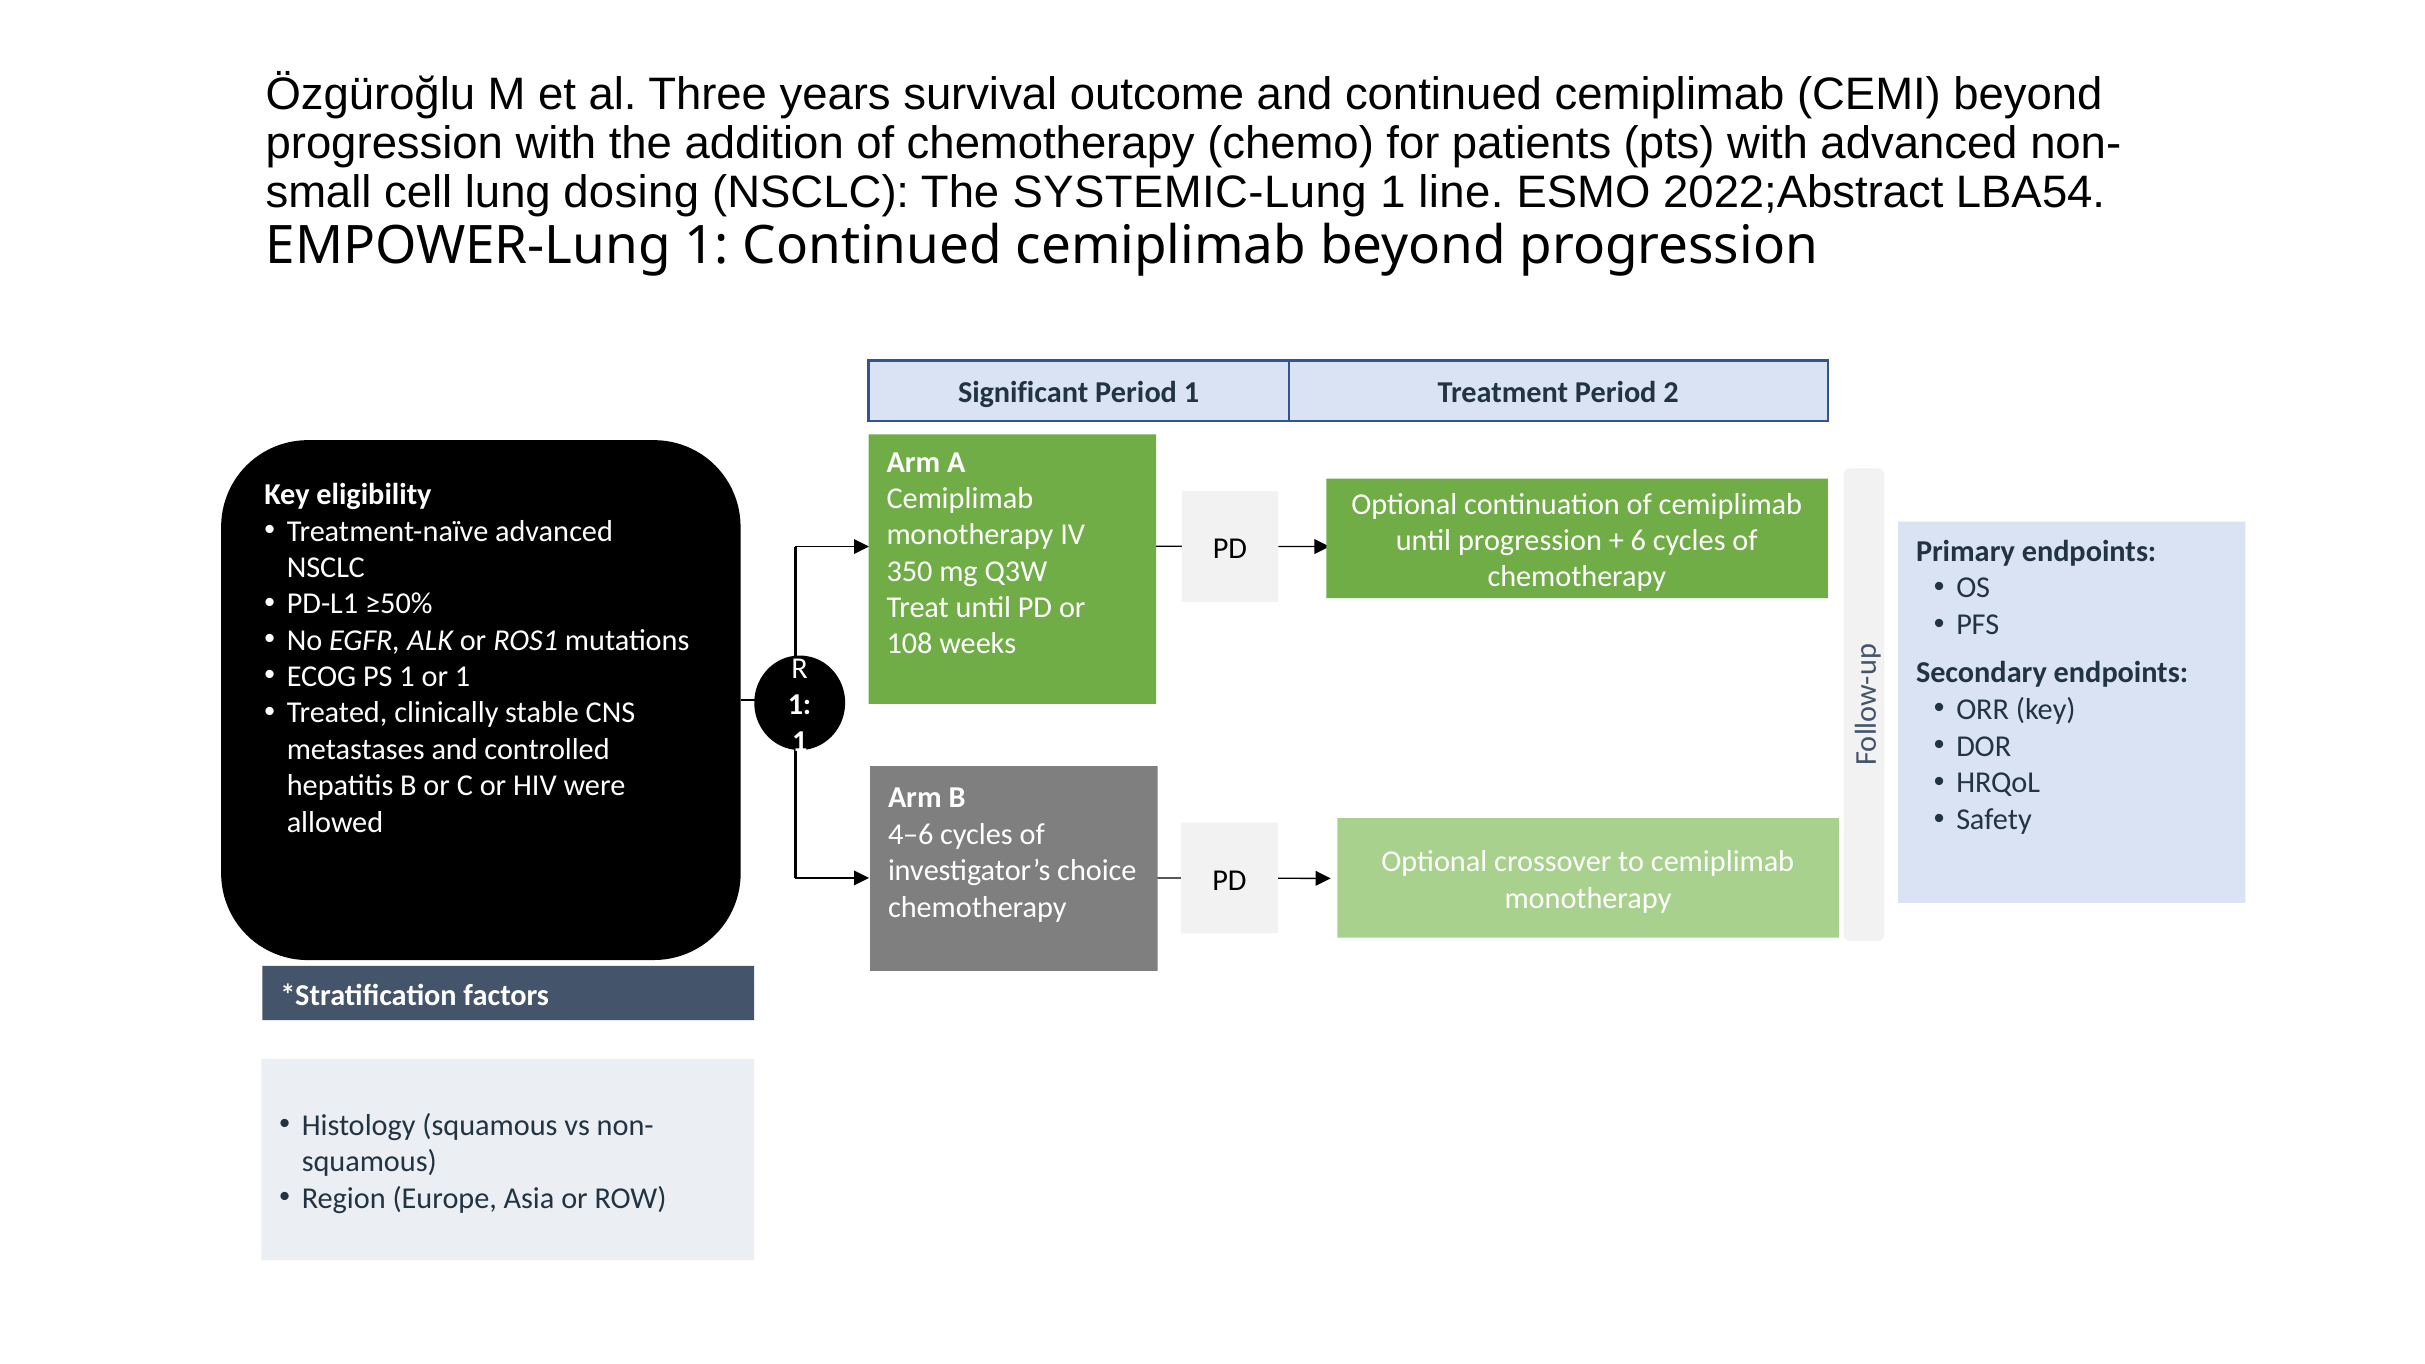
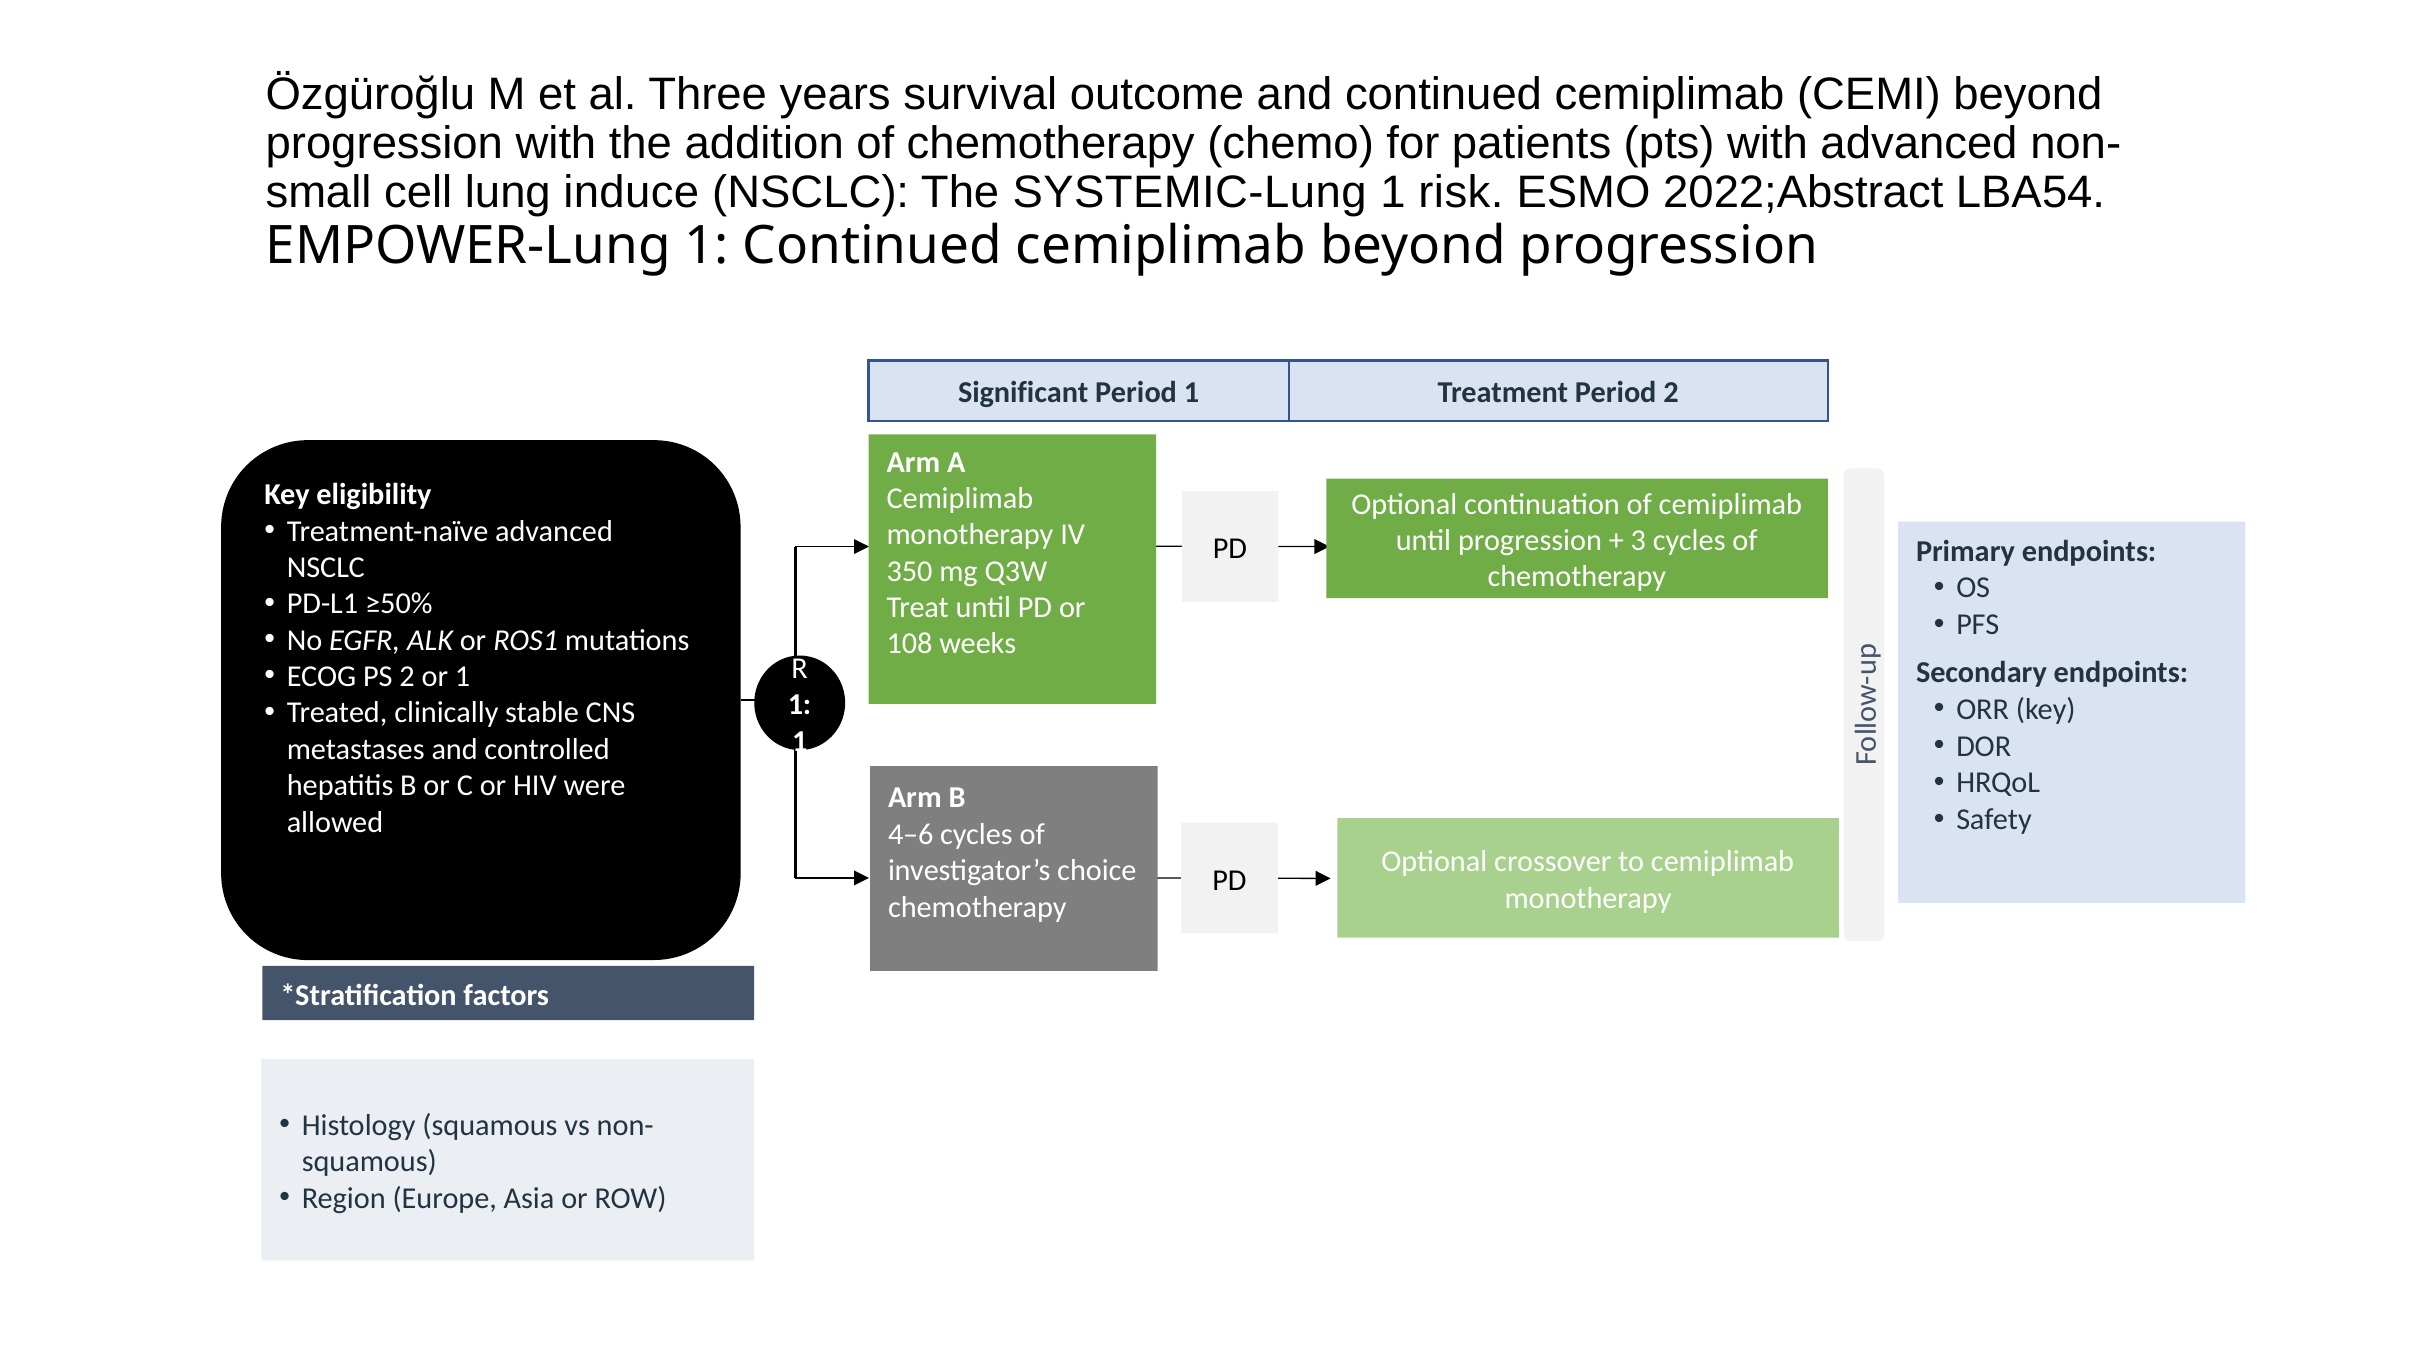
dosing: dosing -> induce (631, 193)
line: line -> risk (1461, 193)
6: 6 -> 3 (1638, 540)
PS 1: 1 -> 2 (407, 677)
